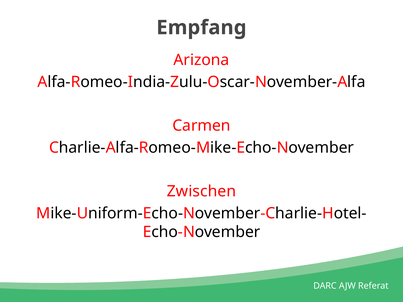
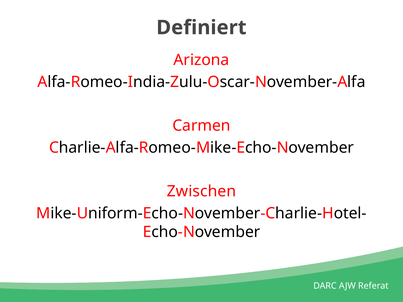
Empfang: Empfang -> Definiert (201, 28)
